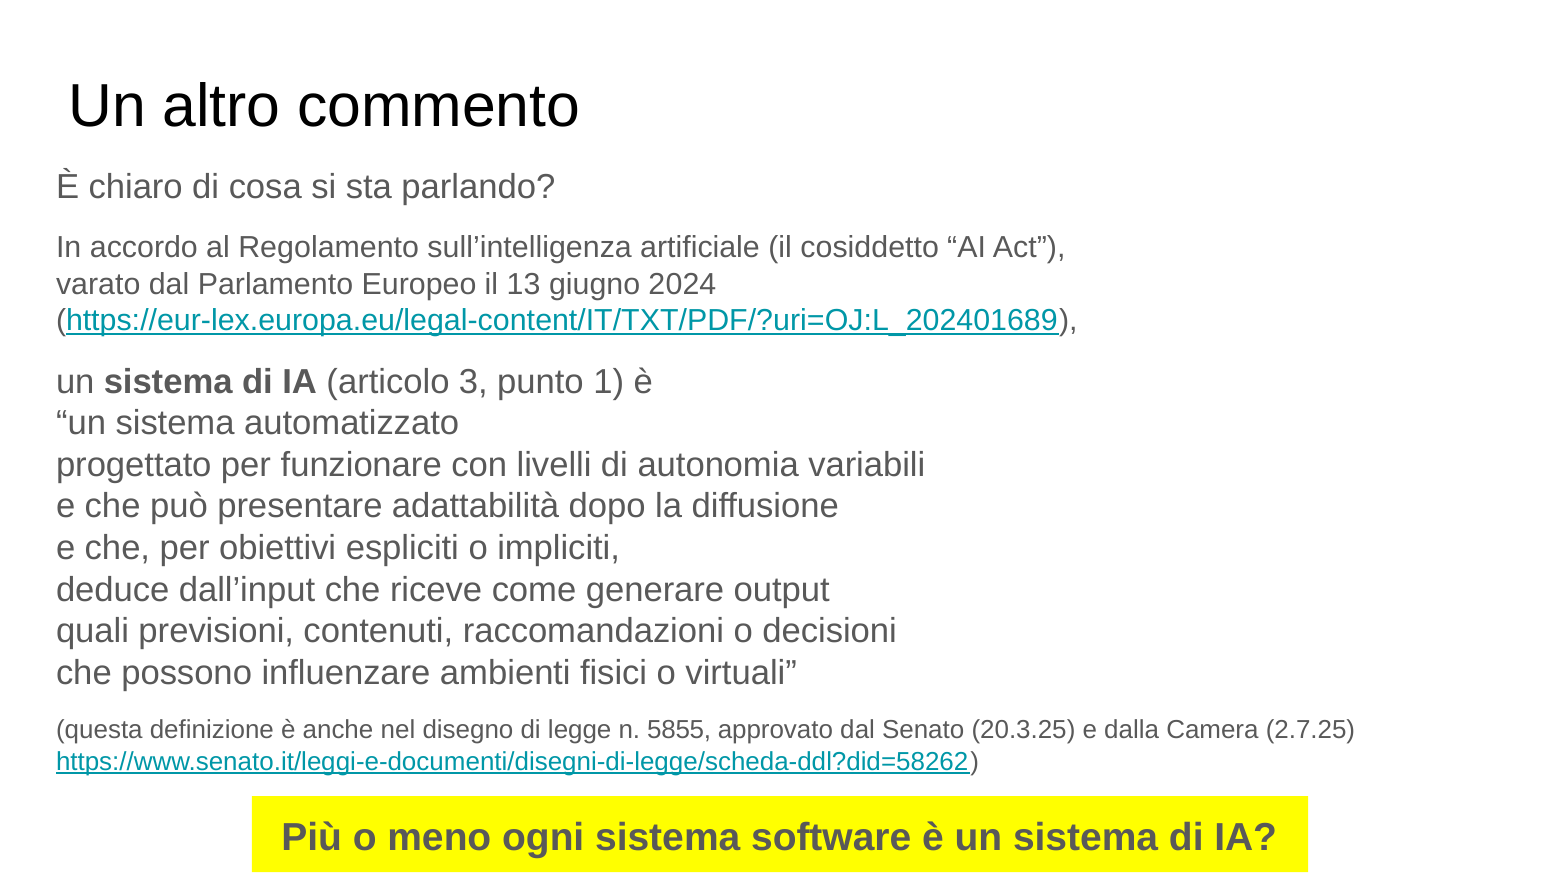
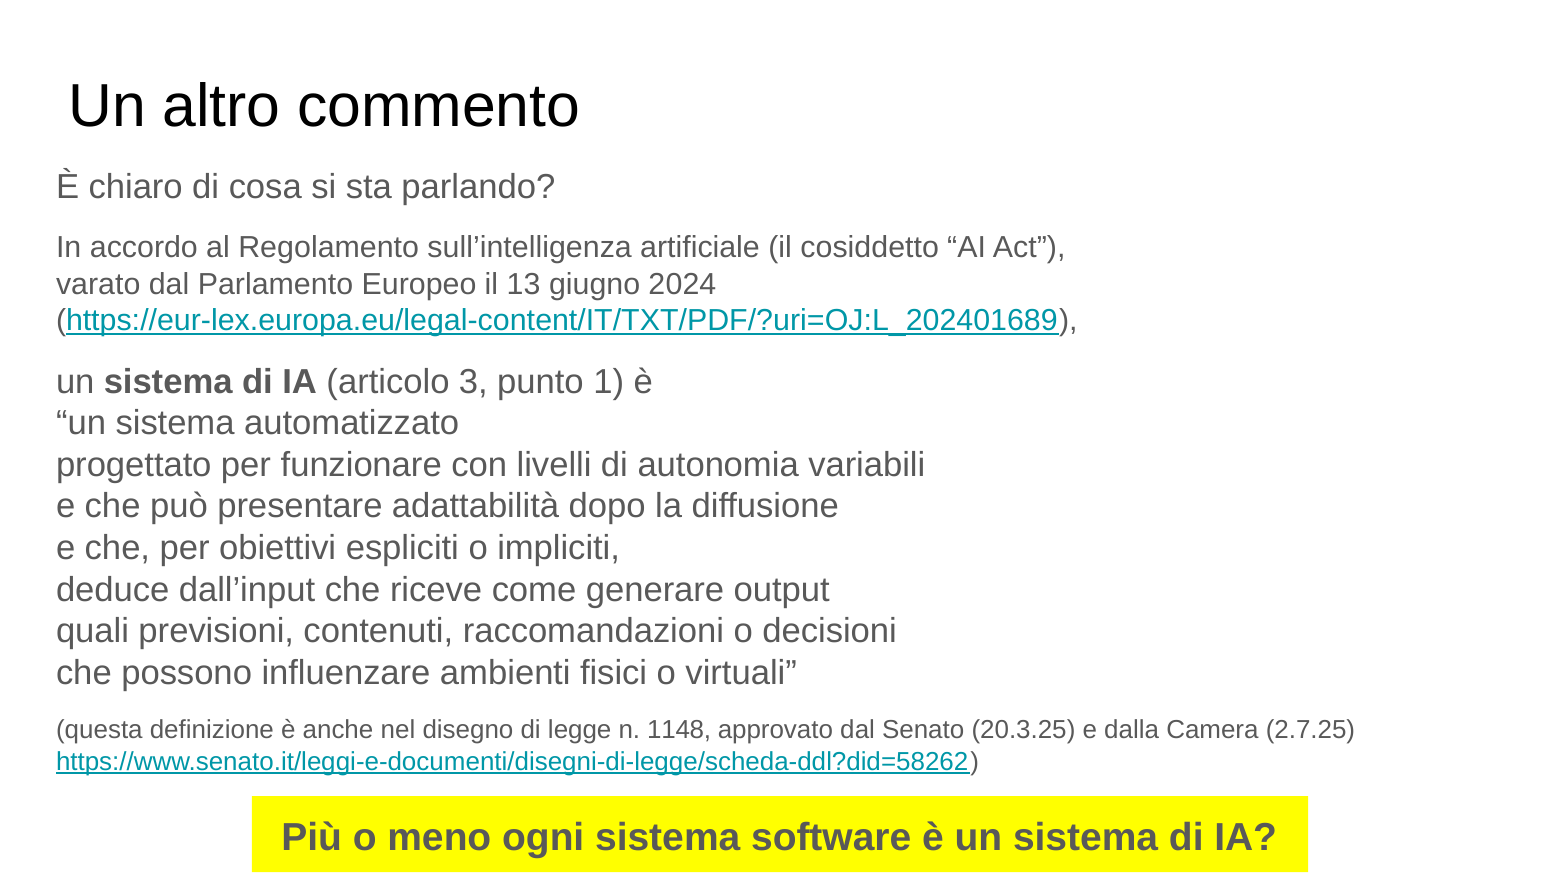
5855: 5855 -> 1148 (679, 730)
